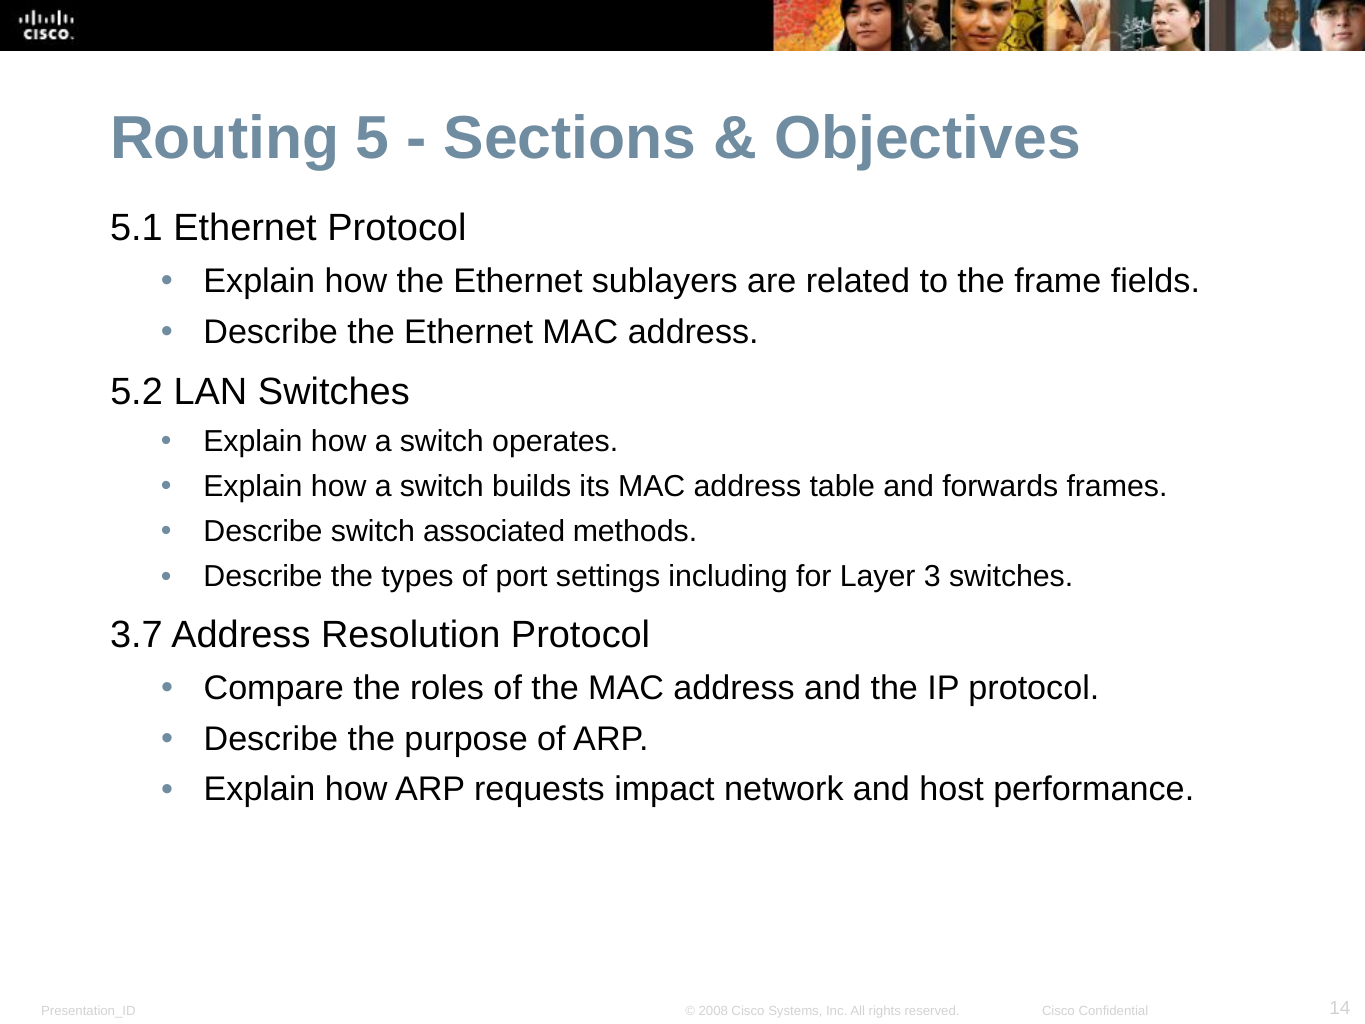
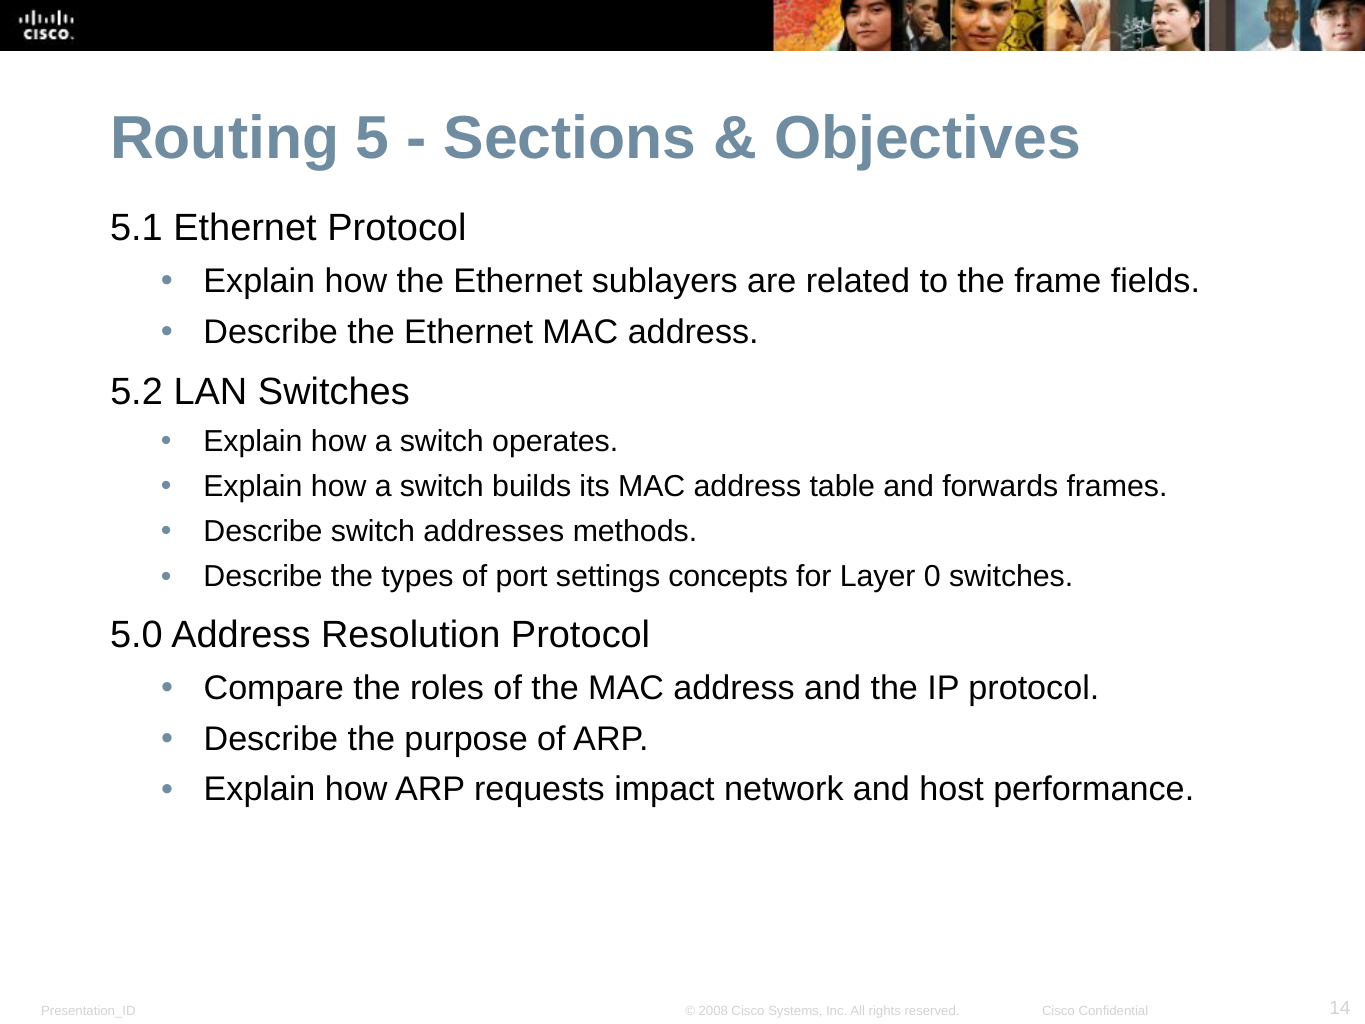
associated: associated -> addresses (494, 532)
including: including -> concepts (728, 577)
3: 3 -> 0 (932, 577)
3.7: 3.7 -> 5.0 (136, 635)
